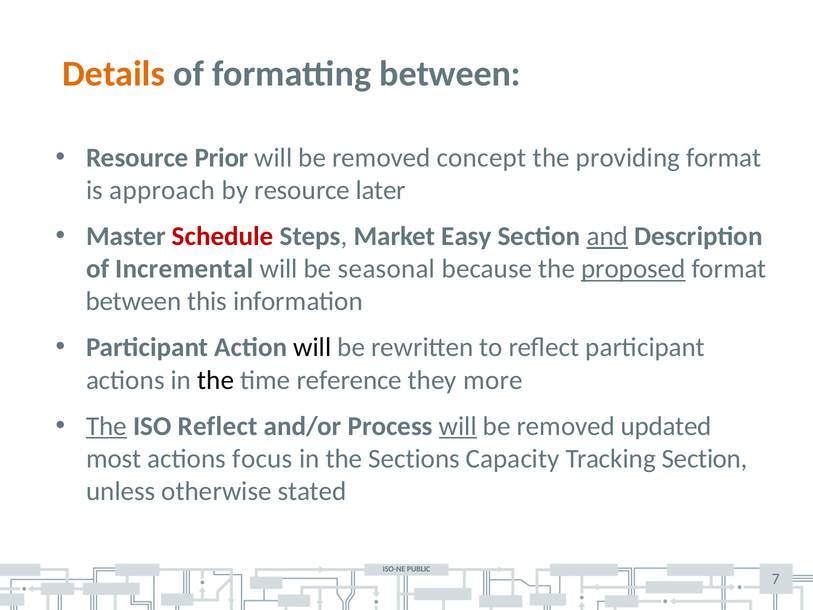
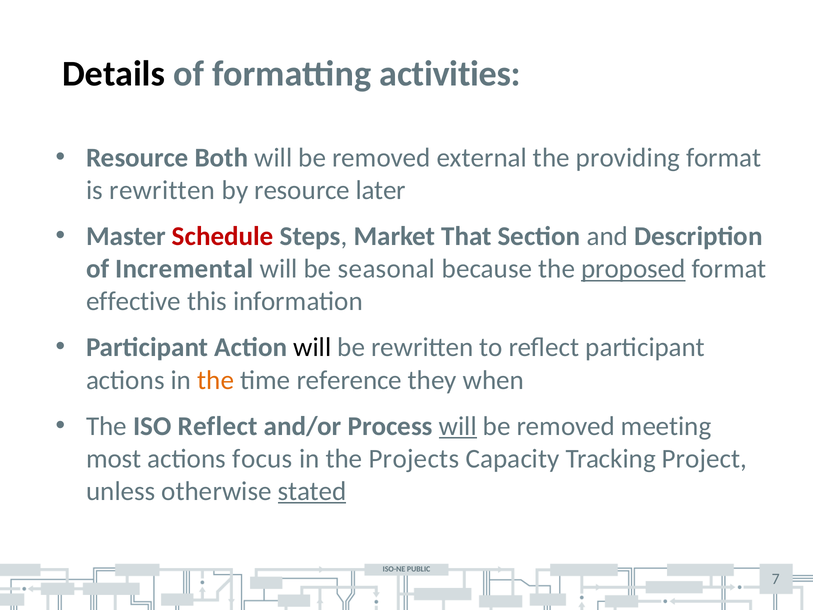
Details colour: orange -> black (114, 74)
formatting between: between -> activities (450, 74)
Prior: Prior -> Both (222, 158)
concept: concept -> external (482, 158)
is approach: approach -> rewritten (162, 190)
Easy: Easy -> That (467, 236)
and underline: present -> none (607, 236)
between: between -> effective (134, 301)
the colour: black -> orange (216, 380)
more: more -> when (493, 380)
The underline: present -> none (106, 426)
updated: updated -> meeting (666, 426)
Sections: Sections -> Projects (414, 458)
Tracking Section: Section -> Project (705, 458)
stated underline: none -> present (312, 491)
